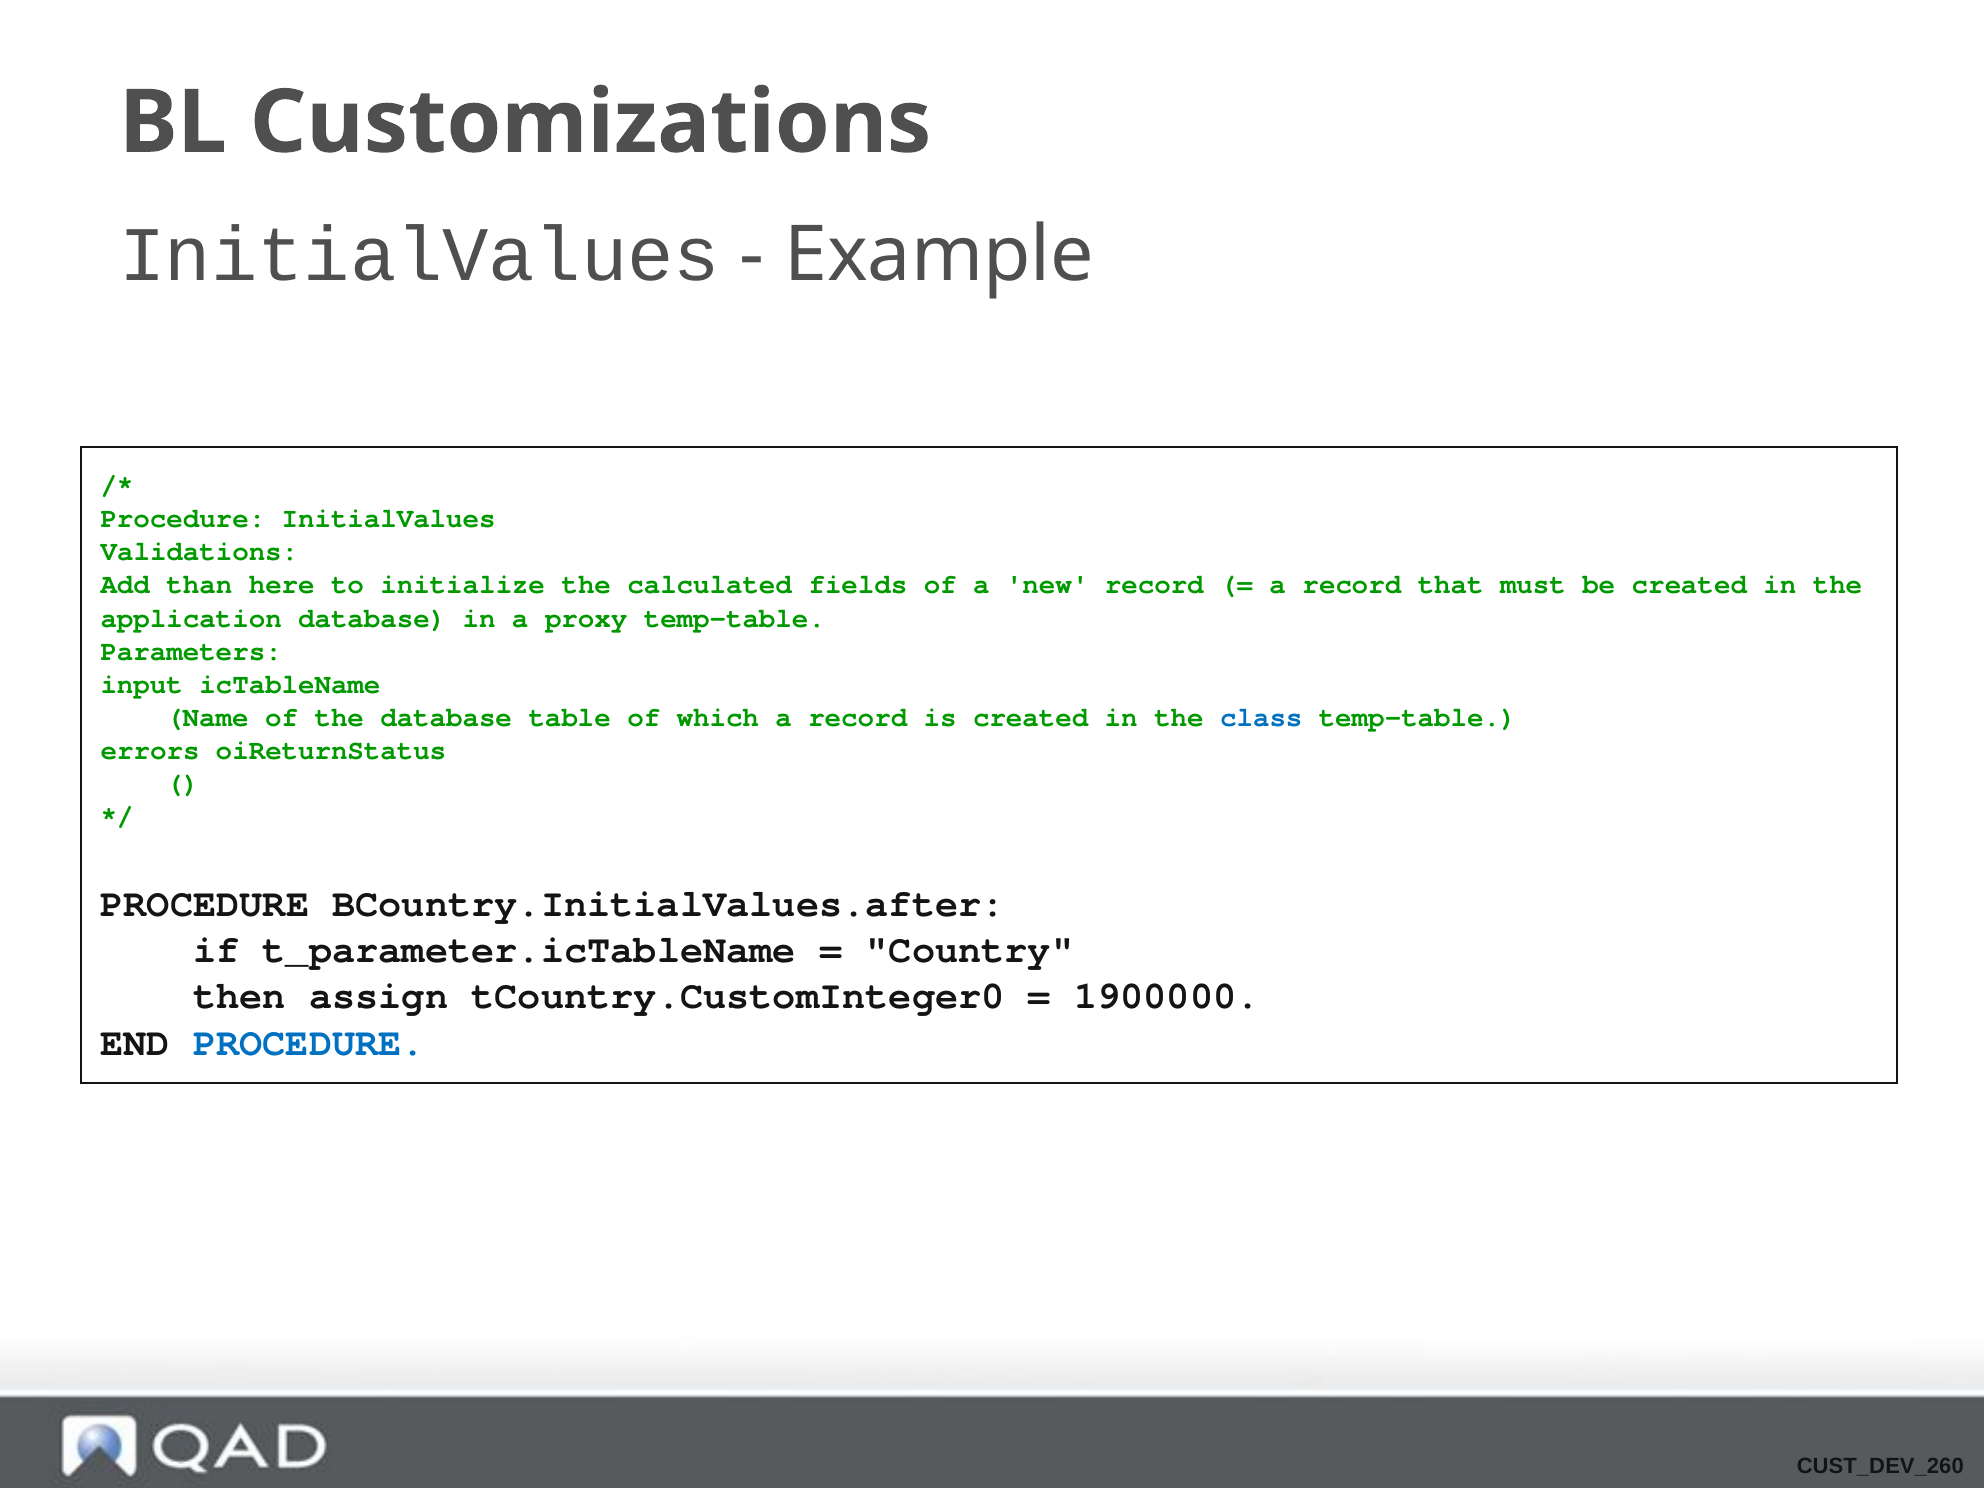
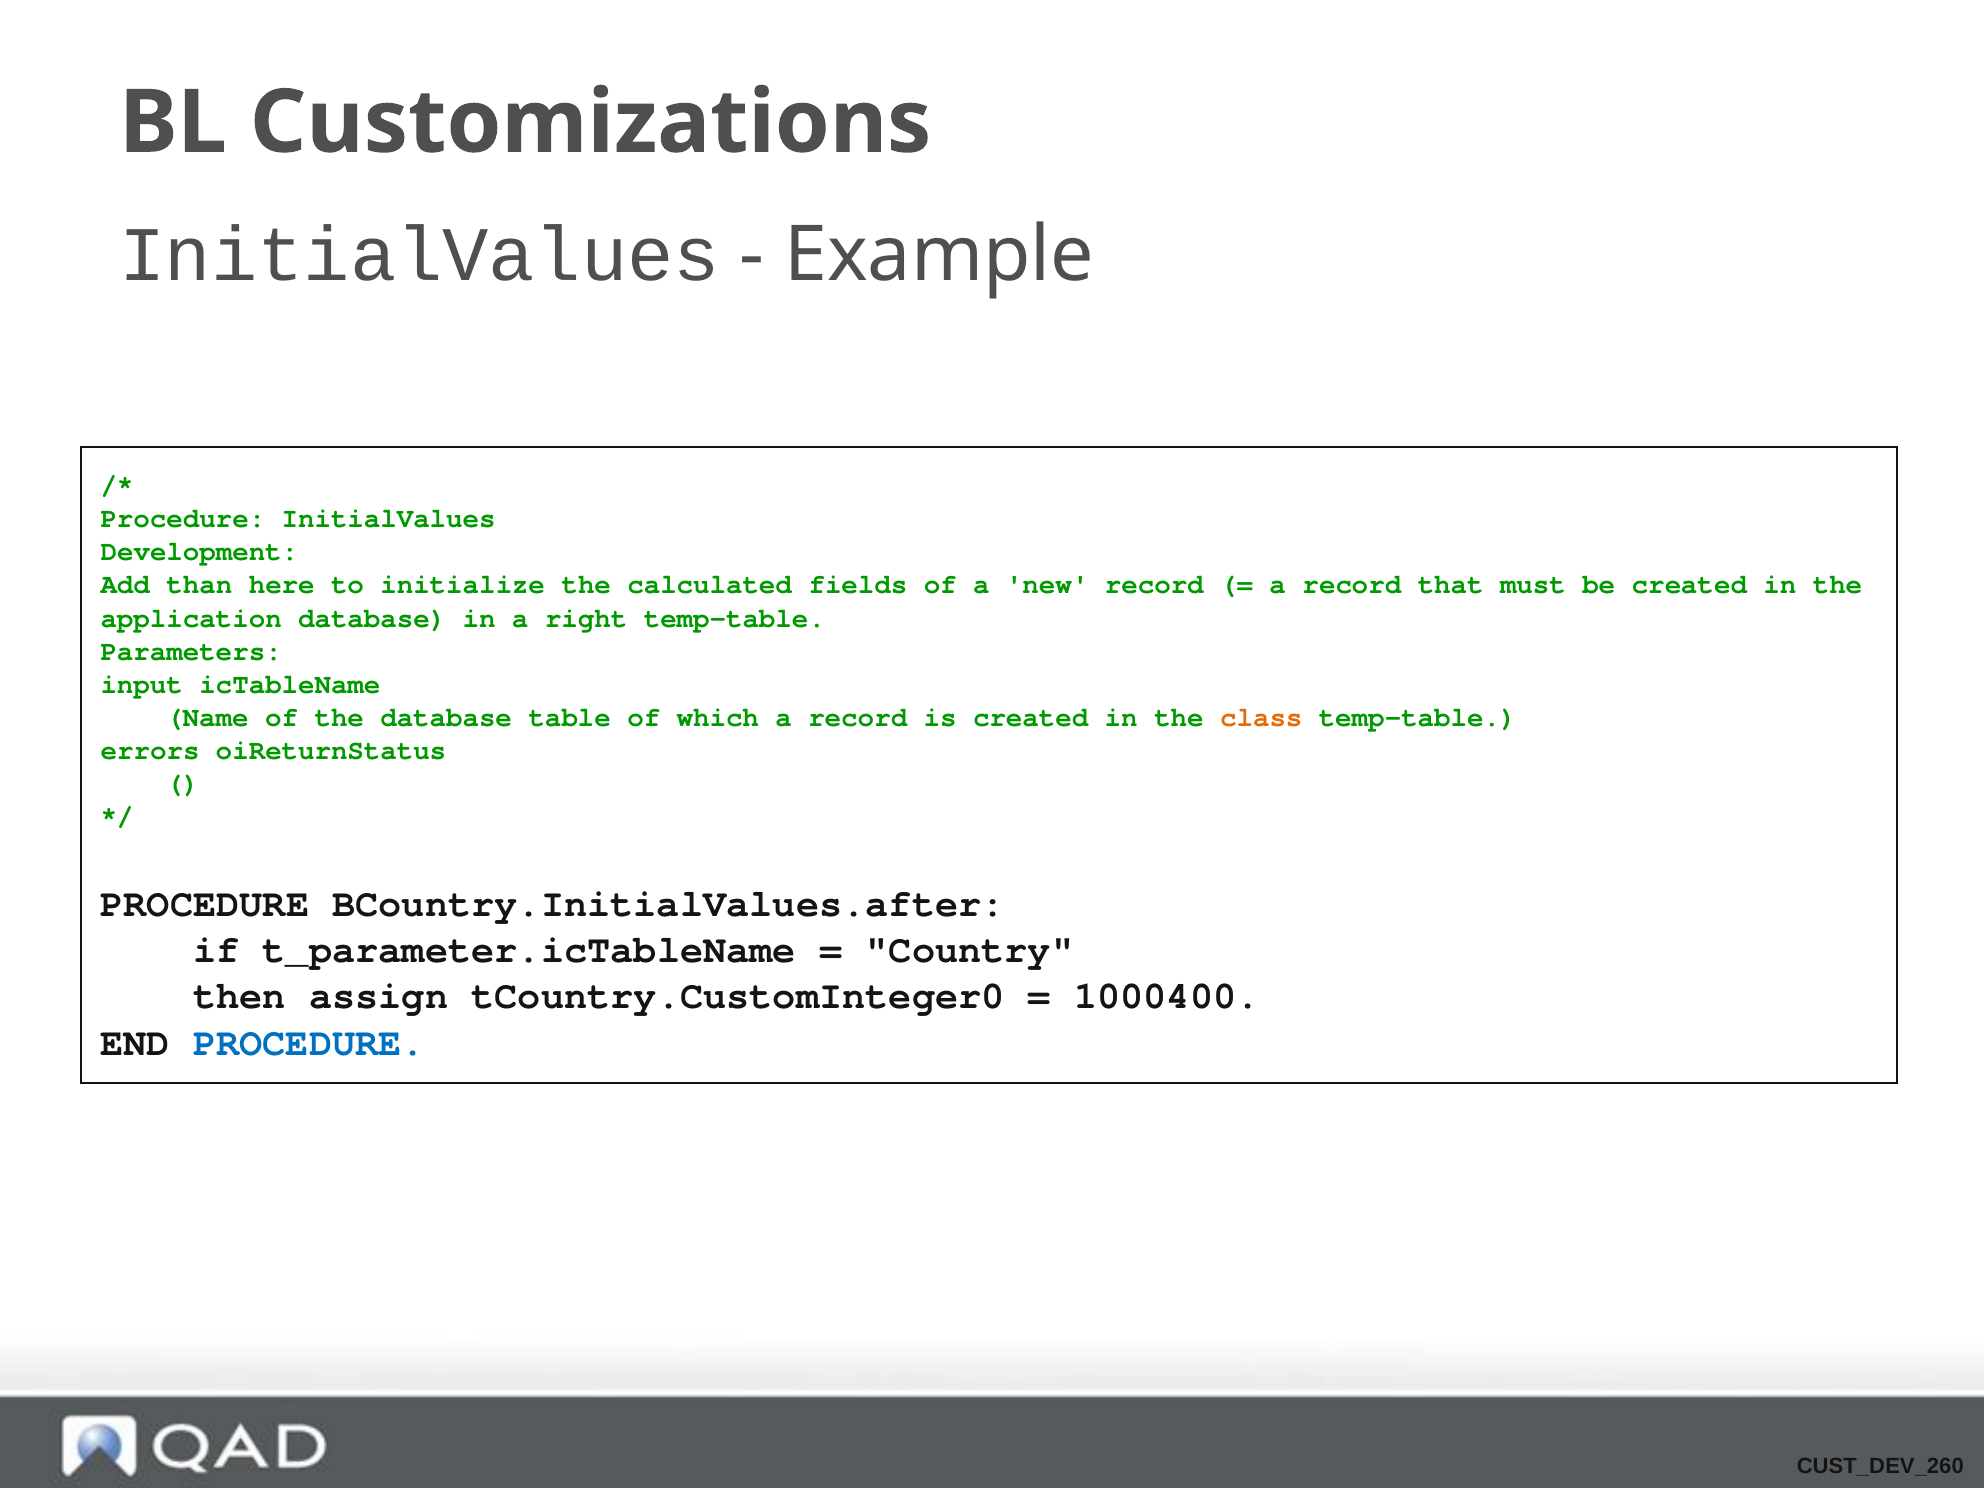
Validations: Validations -> Development (199, 552)
proxy: proxy -> right (586, 618)
class colour: blue -> orange (1261, 717)
1900000: 1900000 -> 1000400 (1167, 996)
